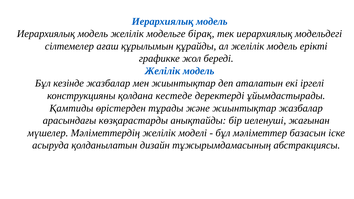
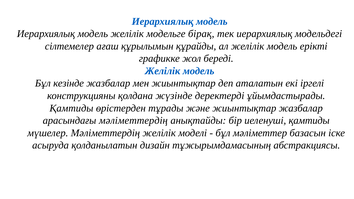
кестеде: кестеде -> жүзінде (174, 96)
арасындағы көзқарастарды: көзқарастарды -> мәліметтердің (133, 121)
иеленуші жағынан: жағынан -> қамтиды (309, 121)
